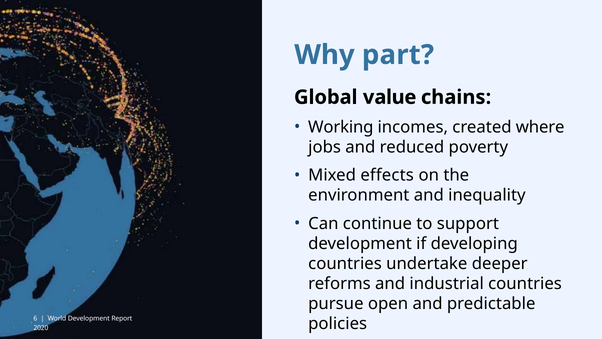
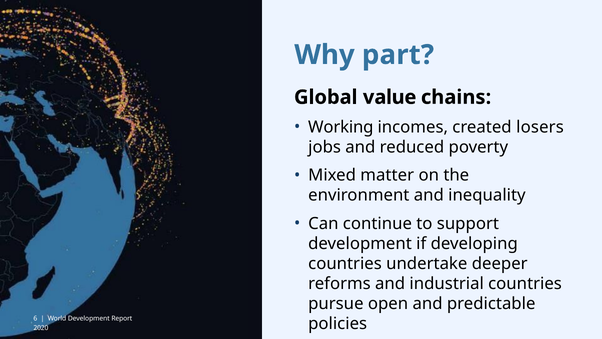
where: where -> losers (540, 127)
effects: effects -> matter (387, 175)
